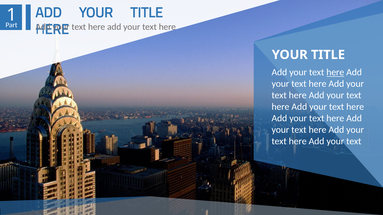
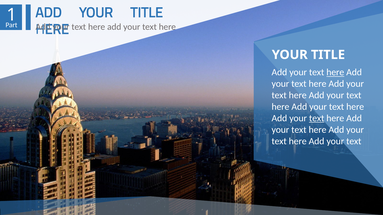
text underline: none -> present (317, 118)
